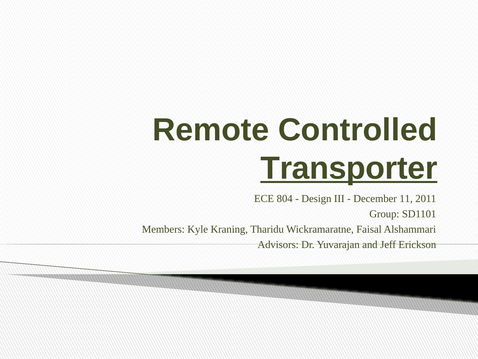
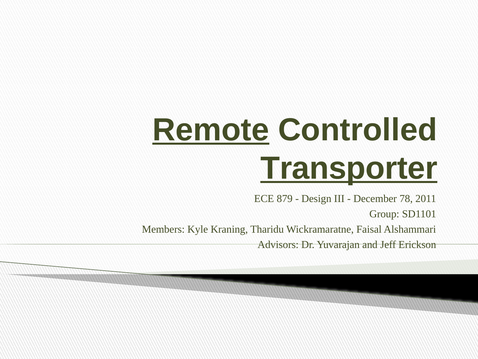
Remote underline: none -> present (211, 130)
804: 804 -> 879 (285, 198)
11: 11 -> 78 (406, 198)
